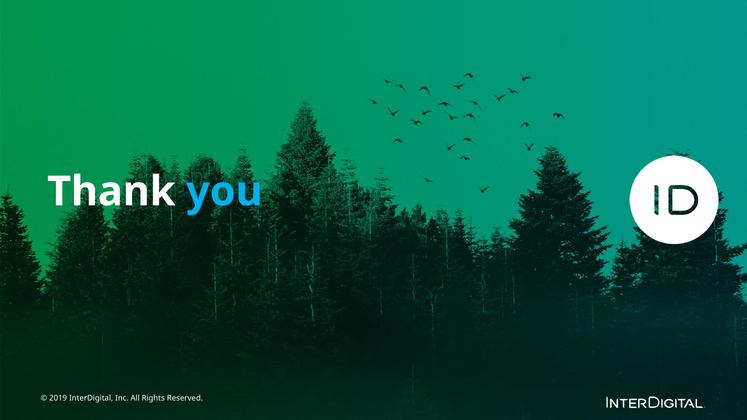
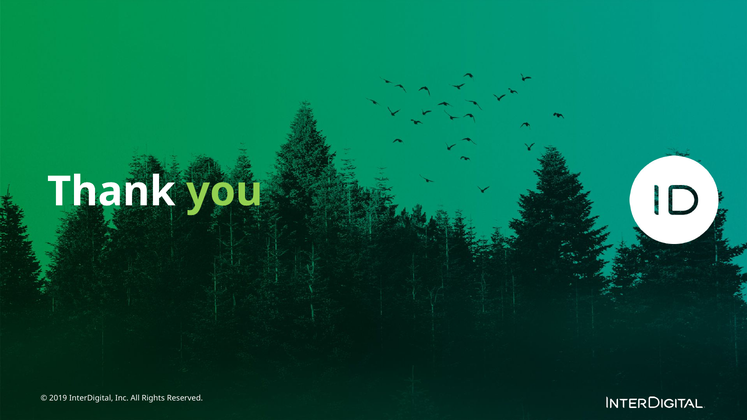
you colour: light blue -> light green (224, 192)
